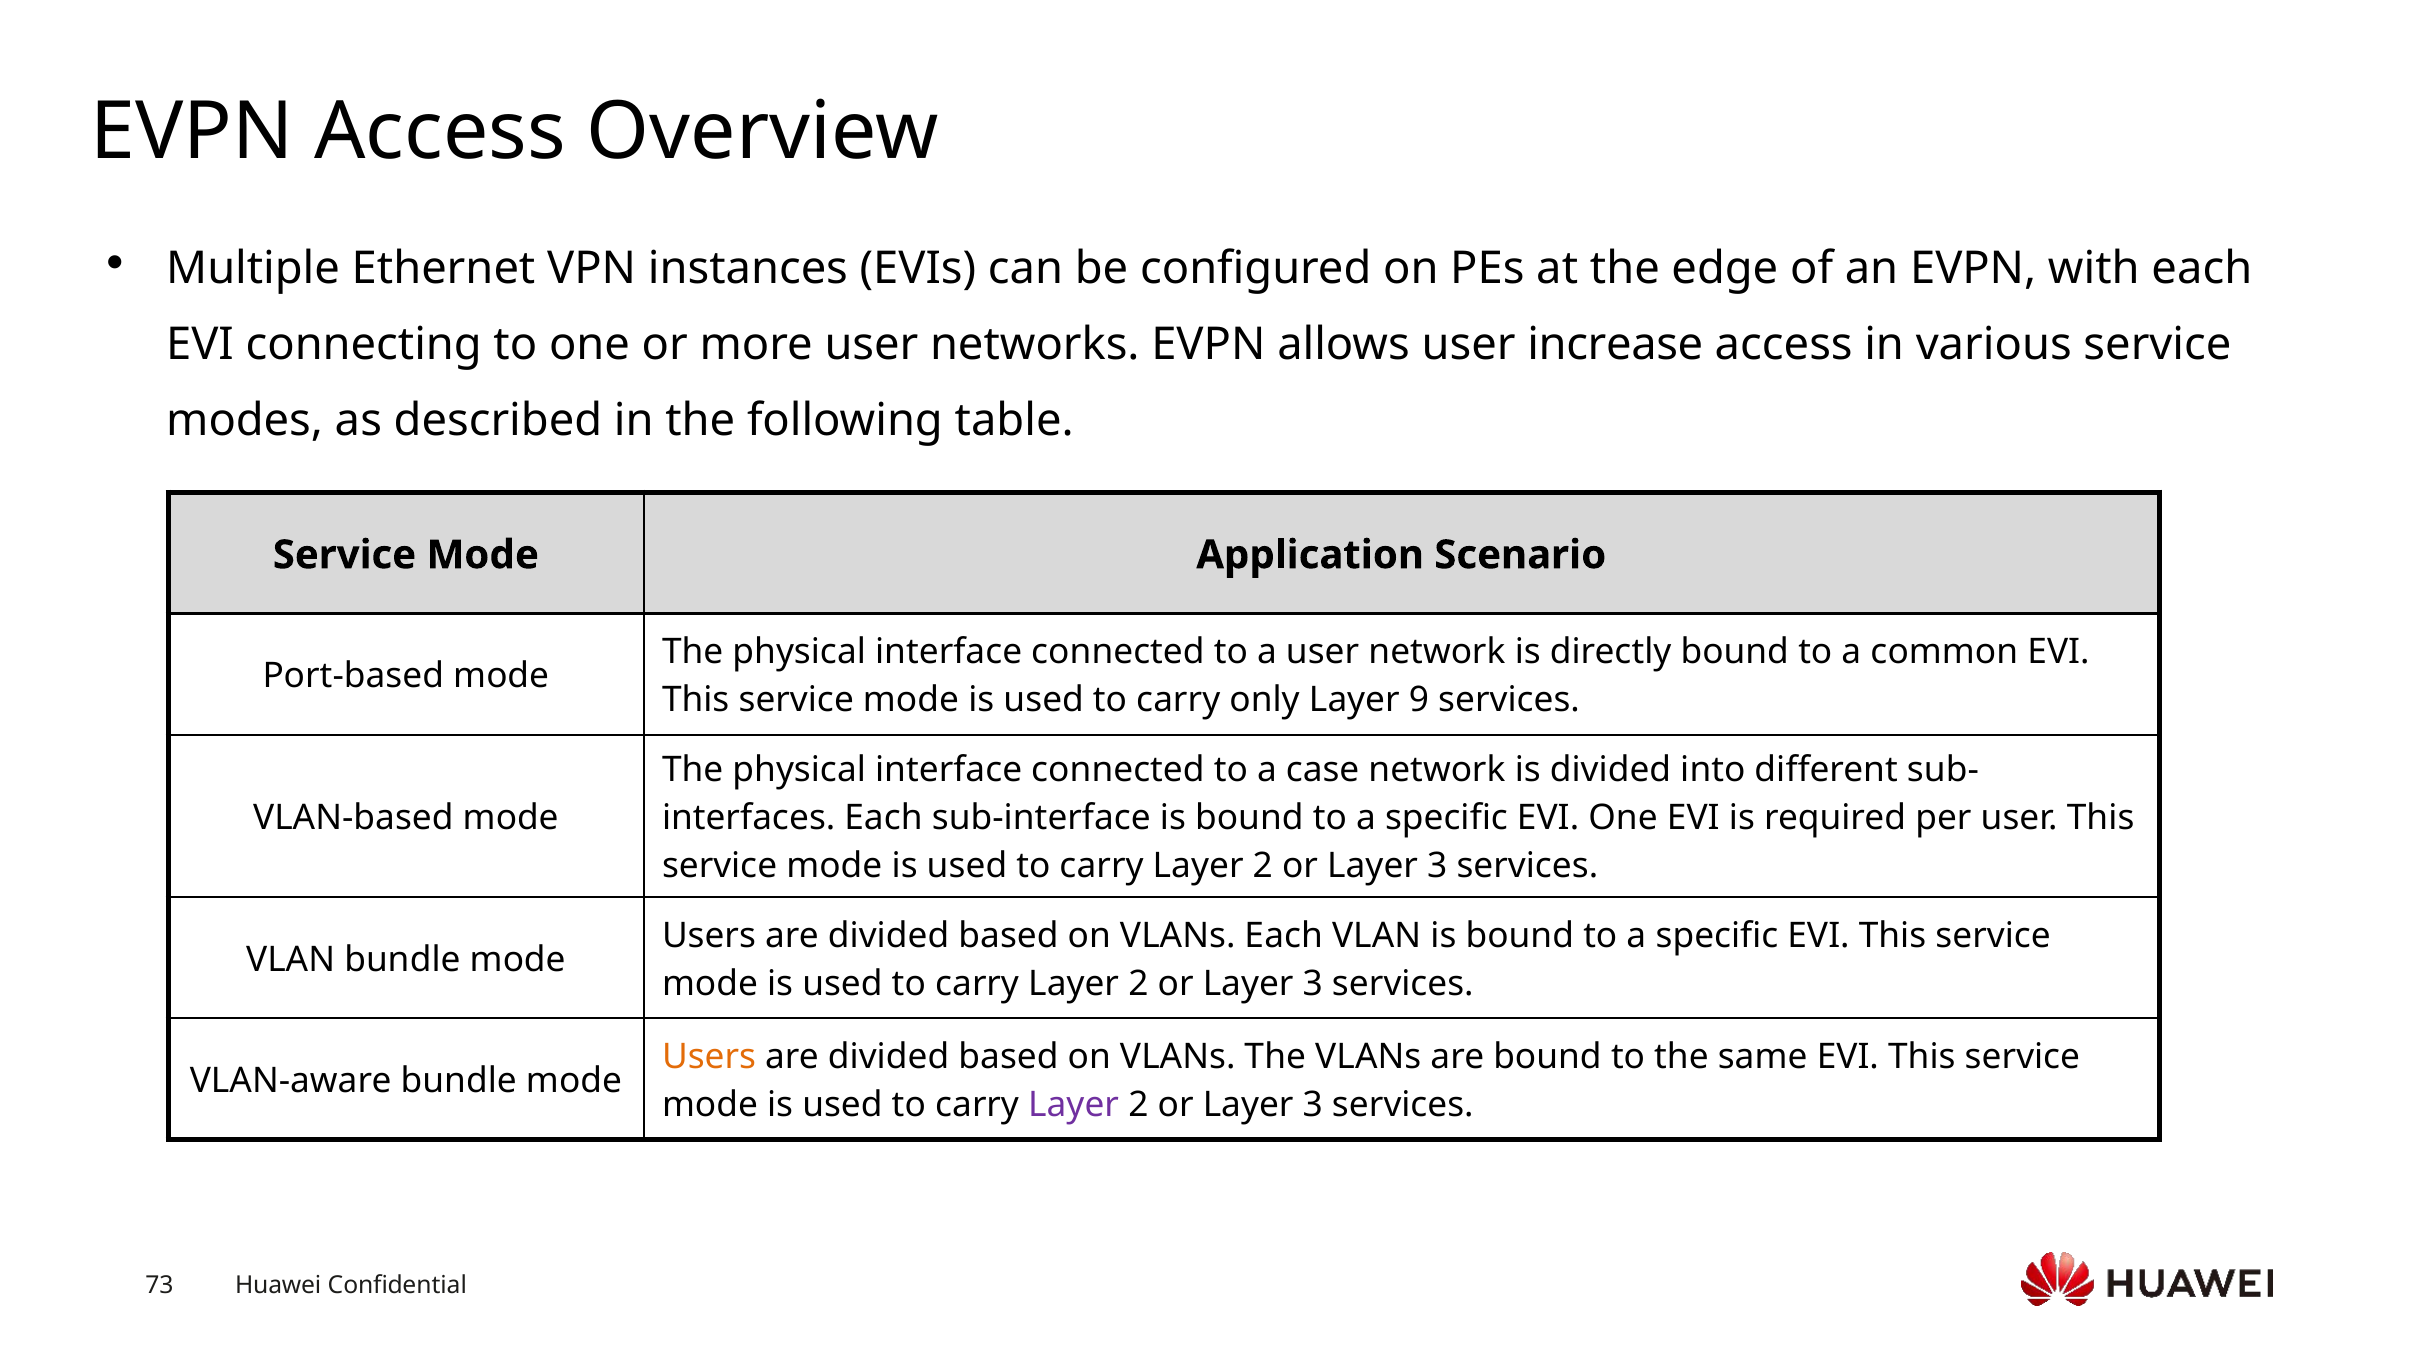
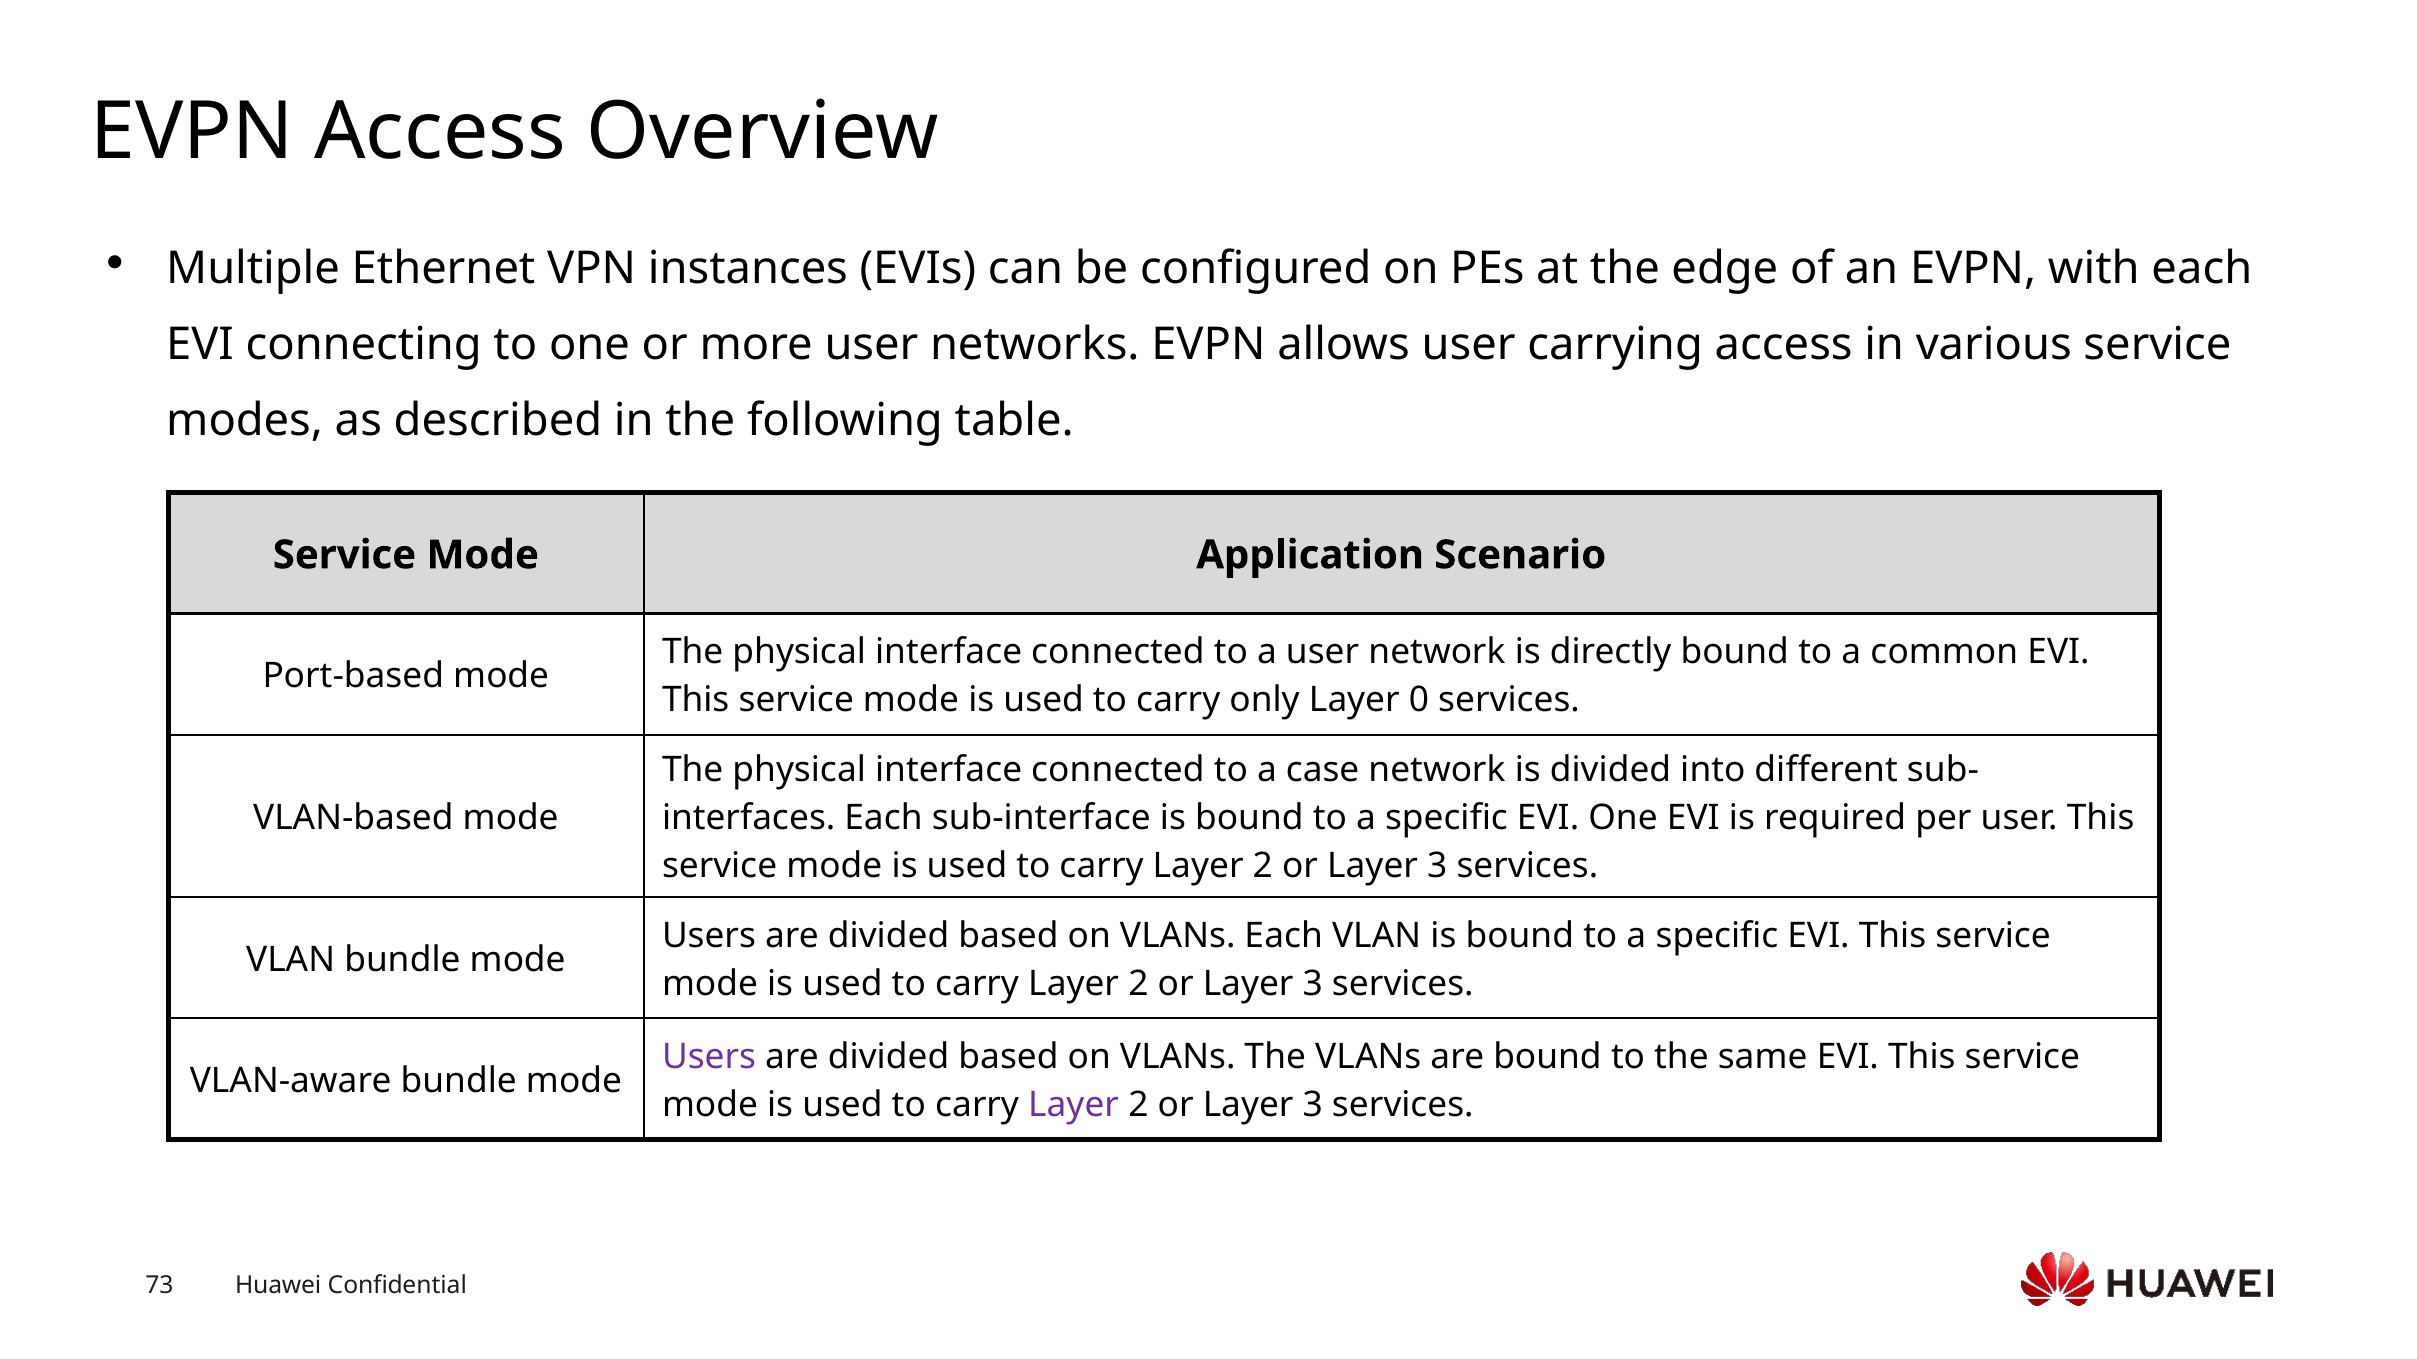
increase: increase -> carrying (1615, 345)
9: 9 -> 0 (1419, 700)
Users colour: orange -> purple (709, 1058)
